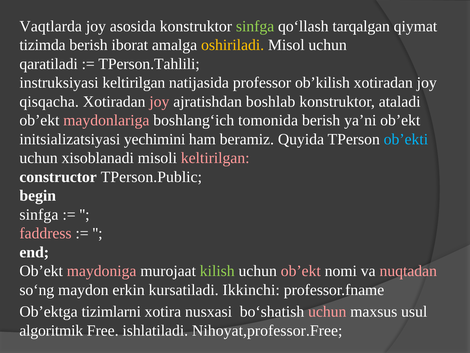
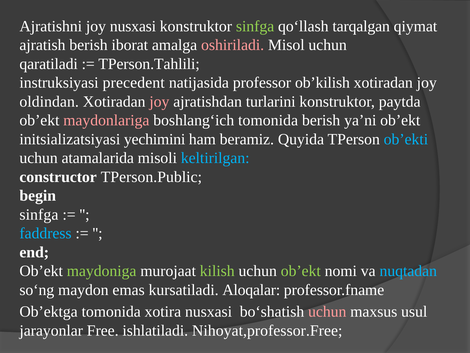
Vaqtlarda: Vaqtlarda -> Ajratishni (51, 26)
joy asosida: asosida -> nusxasi (133, 26)
tizimda: tizimda -> ajratish (42, 45)
oshiriladi colour: yellow -> pink (233, 45)
instruksiyasi keltirilgan: keltirilgan -> precedent (134, 83)
qisqacha: qisqacha -> oldindan (49, 101)
boshlab: boshlab -> turlarini (271, 101)
ataladi: ataladi -> paytda (400, 101)
xisoblanadi: xisoblanadi -> atamalarida (98, 158)
keltirilgan colour: pink -> light blue (215, 158)
faddress colour: pink -> light blue (46, 233)
maydoniga colour: pink -> light green (102, 271)
ob’ekt colour: pink -> light green (301, 271)
nuqtadan colour: pink -> light blue (408, 271)
erkin: erkin -> emas (129, 289)
Ikkinchi: Ikkinchi -> Aloqalar (251, 289)
Ob’ektga tizimlarni: tizimlarni -> tomonida (111, 311)
algoritmik: algoritmik -> jarayonlar (51, 330)
